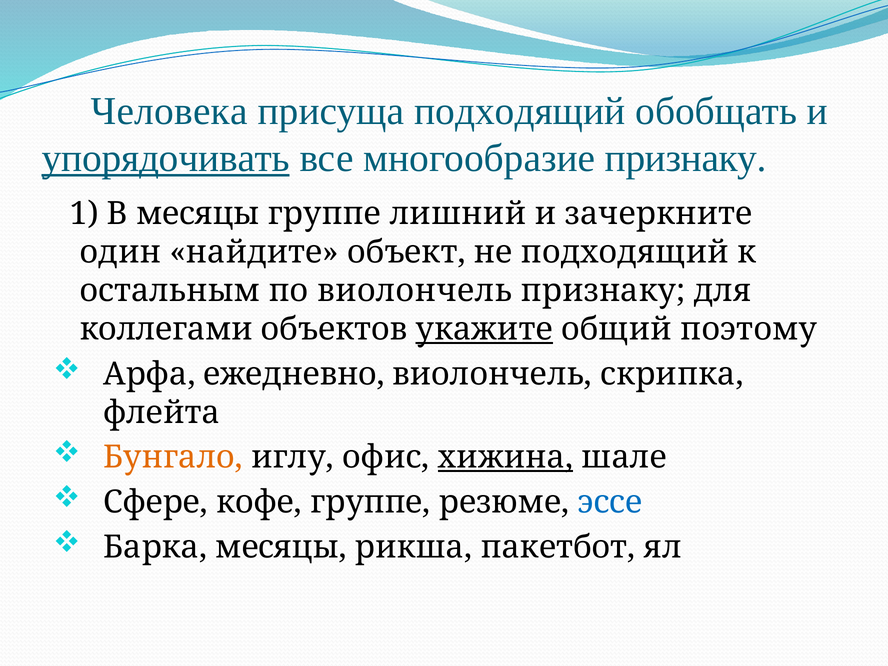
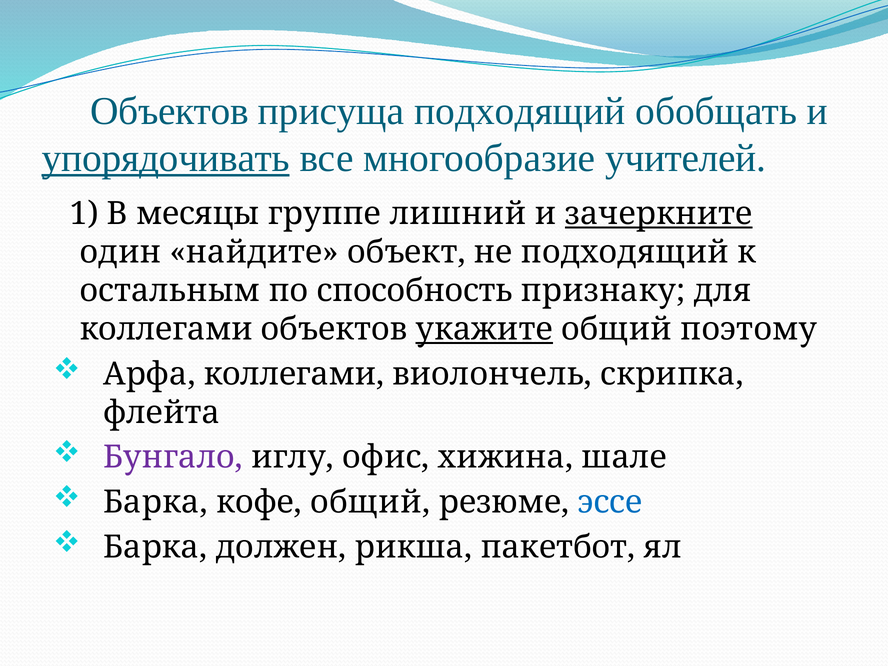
Человека: Человека -> Объектов (170, 111)
многообразие признаку: признаку -> учителей (686, 158)
зачеркните underline: none -> present (659, 214)
по виолончель: виолончель -> способность (415, 291)
Арфа ежедневно: ежедневно -> коллегами (294, 374)
Бунгало colour: orange -> purple (173, 457)
хижина underline: present -> none (505, 457)
Сфере: Сфере -> Барка (155, 502)
кофе группе: группе -> общий (370, 502)
Барка месяцы: месяцы -> должен (281, 547)
